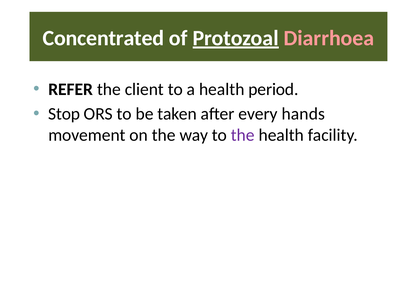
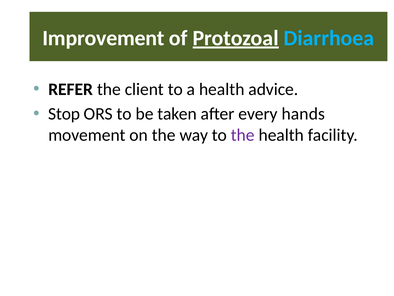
Concentrated: Concentrated -> Improvement (103, 38)
Diarrhoea colour: pink -> light blue (329, 38)
period: period -> advice (273, 89)
